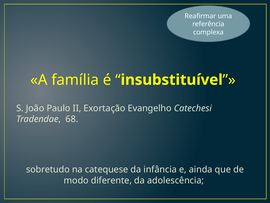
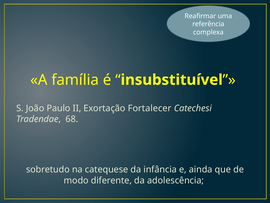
Evangelho: Evangelho -> Fortalecer (150, 108)
